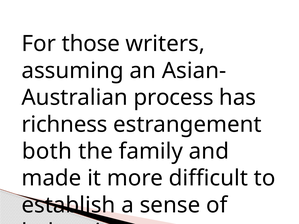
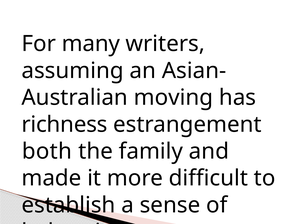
those: those -> many (91, 44)
process: process -> moving (173, 98)
